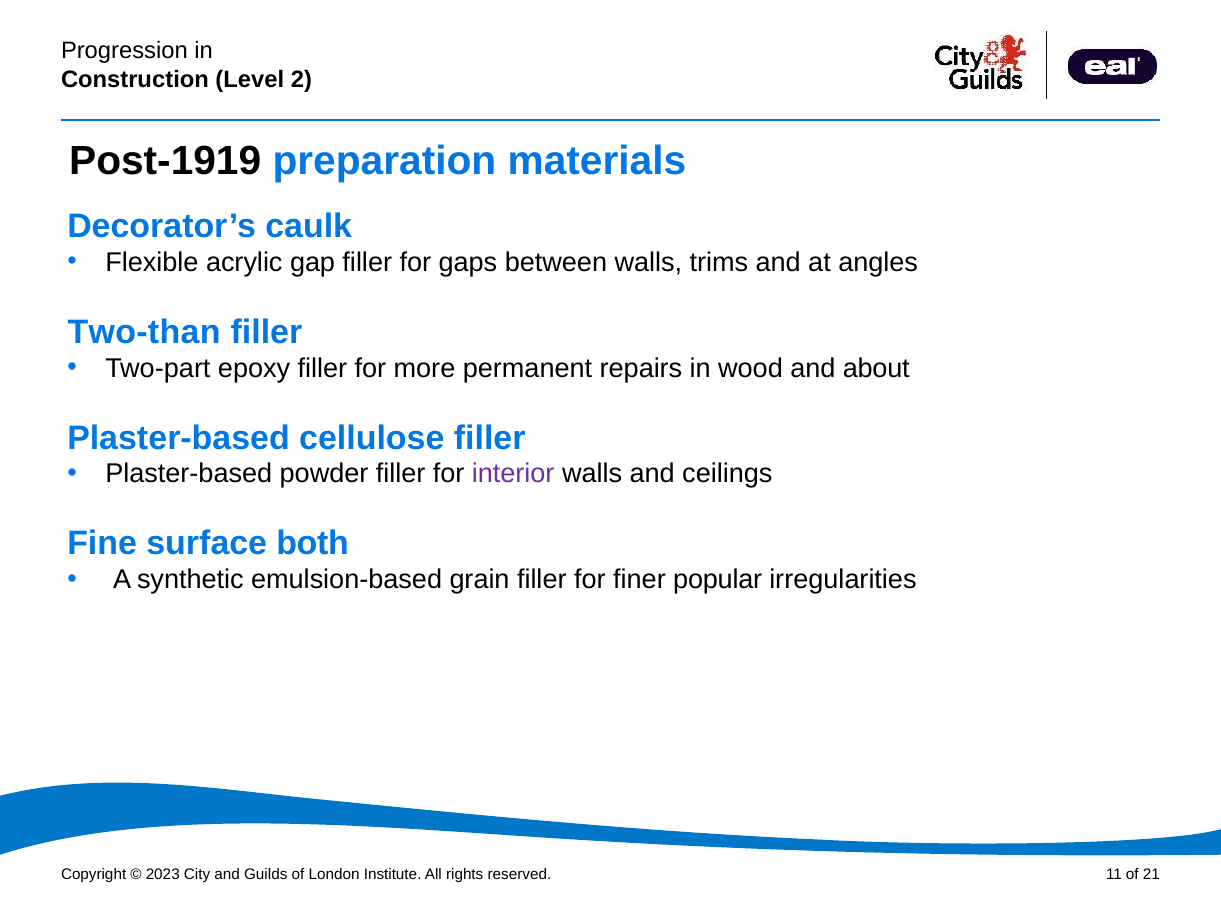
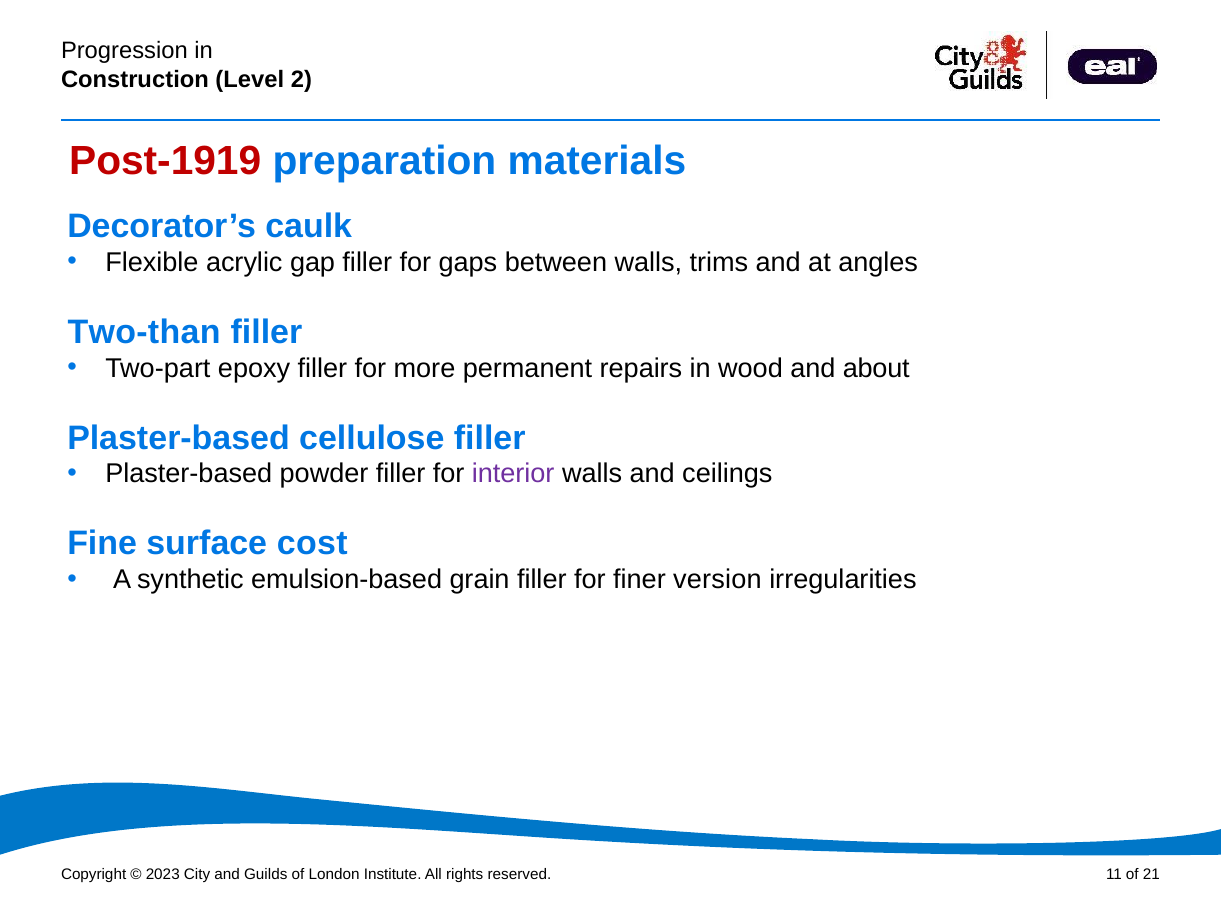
Post-1919 colour: black -> red (165, 161)
both: both -> cost (312, 544)
popular: popular -> version (717, 580)
